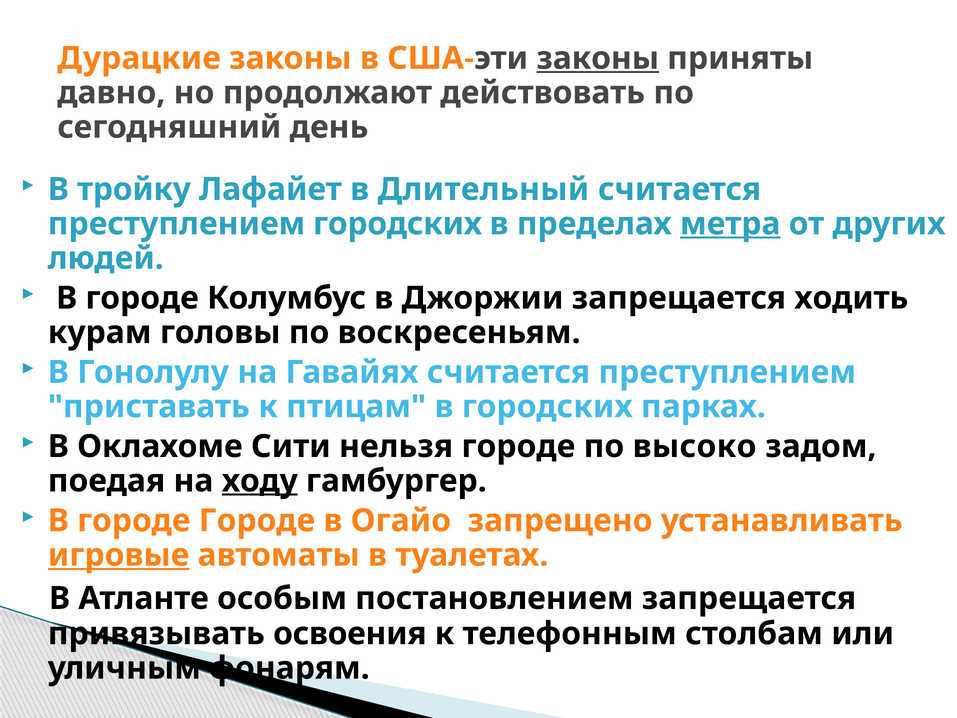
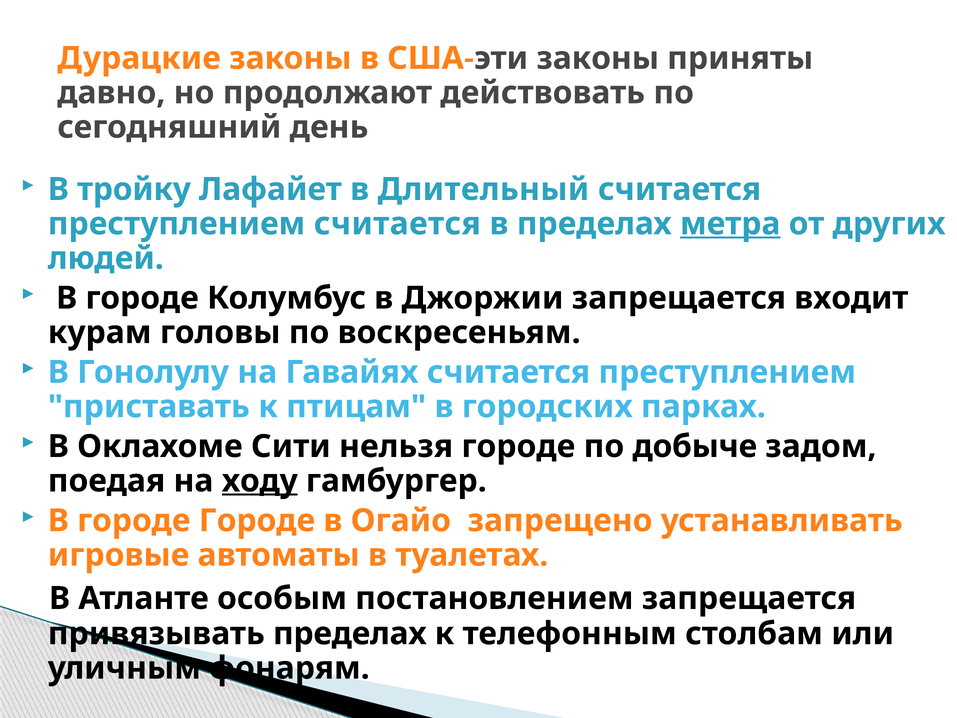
законы underline: present -> none (598, 58)
преступлением городских: городских -> считается (397, 224)
ходить: ходить -> входит (851, 298)
высоко: высоко -> добыче (695, 446)
игровые underline: present -> none (119, 555)
привязывать освоения: освоения -> пределах (350, 633)
